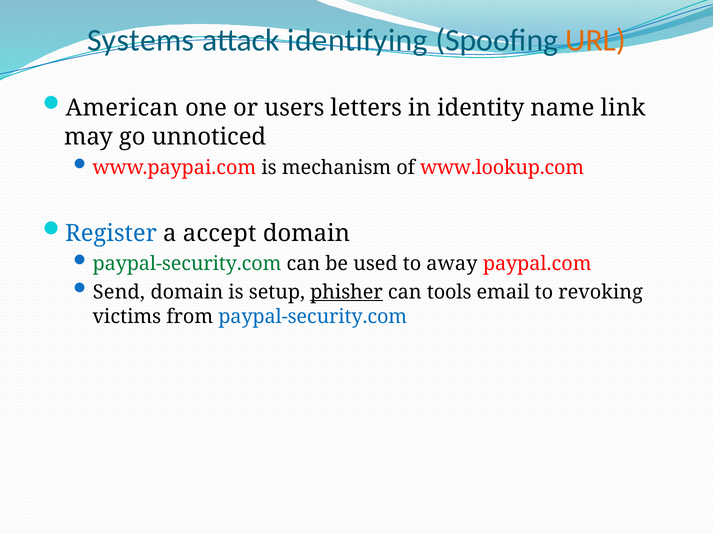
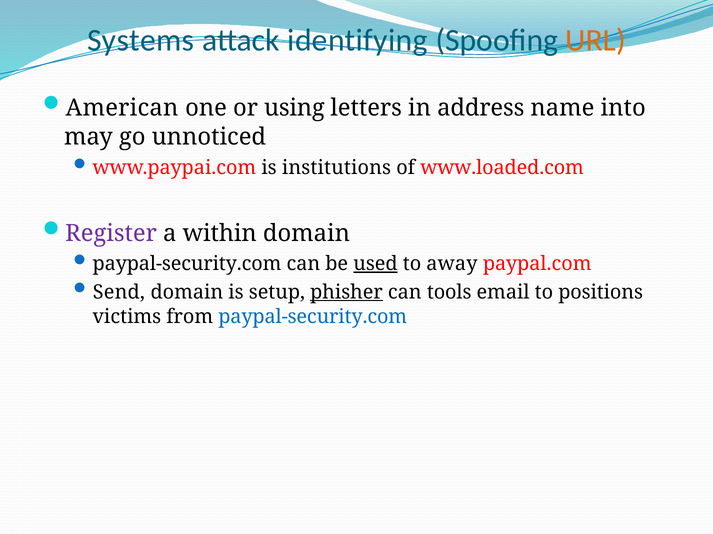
users: users -> using (294, 108)
identity: identity -> address (481, 108)
link: link -> into (623, 108)
mechanism: mechanism -> institutions (336, 168)
www.lookup.com: www.lookup.com -> www.loaded.com (502, 168)
Register colour: blue -> purple (111, 234)
accept: accept -> within (220, 234)
paypal-security.com colour: green -> black (187, 264)
used underline: none -> present (375, 264)
revoking: revoking -> positions (601, 293)
